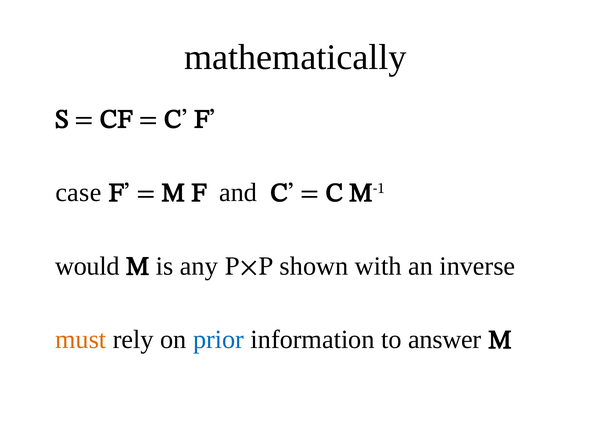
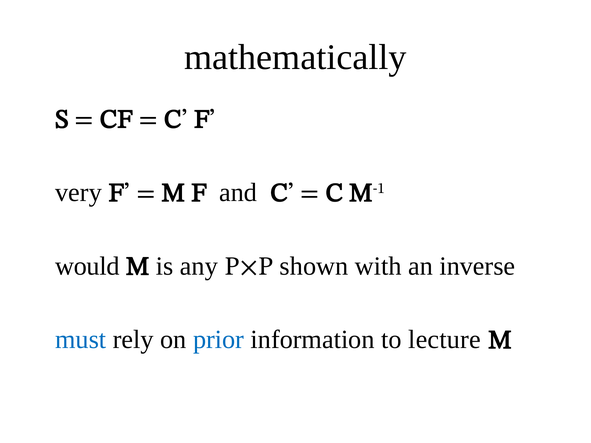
case: case -> very (79, 193)
must colour: orange -> blue (81, 340)
answer: answer -> lecture (445, 340)
